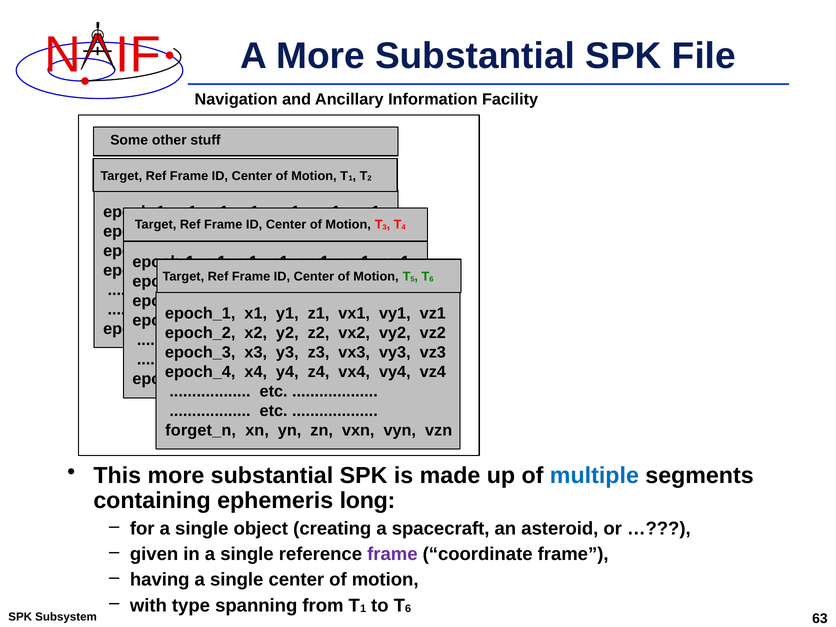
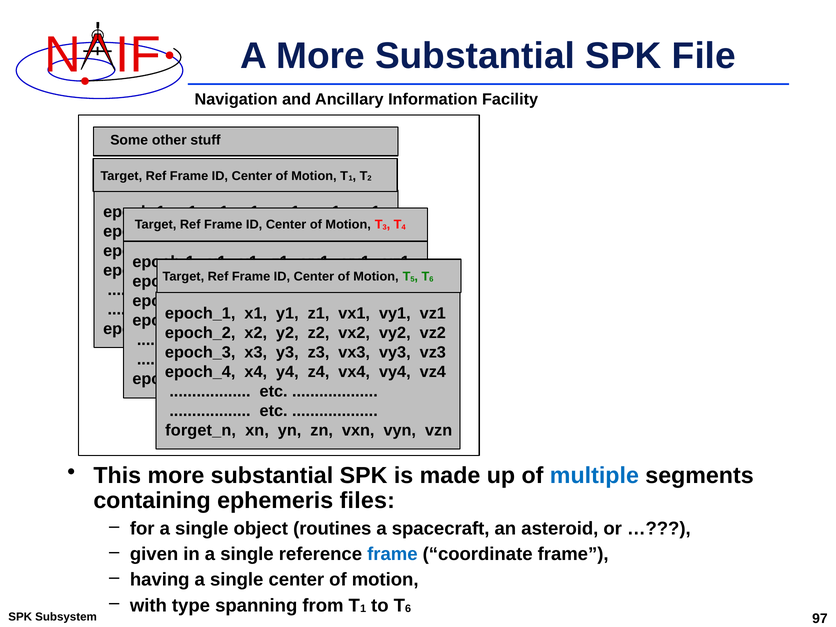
long: long -> files (367, 501)
creating: creating -> routines (332, 529)
frame colour: purple -> blue (392, 555)
63: 63 -> 97 (820, 619)
